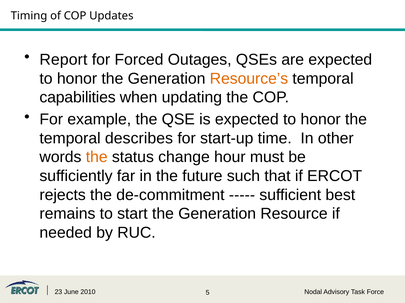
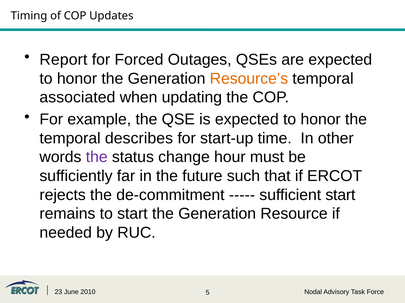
capabilities: capabilities -> associated (77, 98)
the colour: orange -> purple (97, 158)
sufficient best: best -> start (340, 195)
